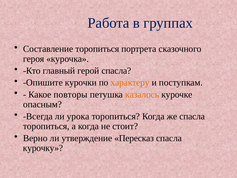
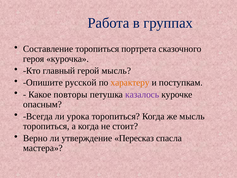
герой спасла: спасла -> мысль (116, 71)
курочки: курочки -> русской (81, 82)
казалось colour: orange -> purple (142, 94)
же спасла: спасла -> мысль (192, 116)
курочку: курочку -> мастера (43, 148)
